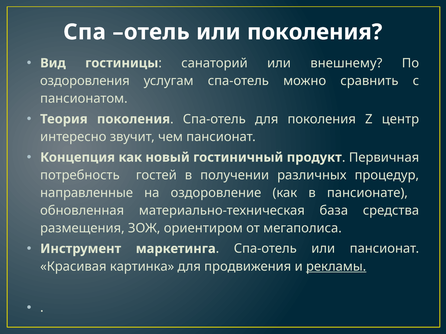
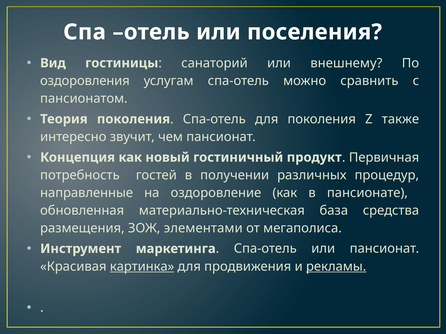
или поколения: поколения -> поселения (315, 32)
центр: центр -> также (400, 119)
ориентиром: ориентиром -> элементами (203, 228)
картинка underline: none -> present (142, 267)
